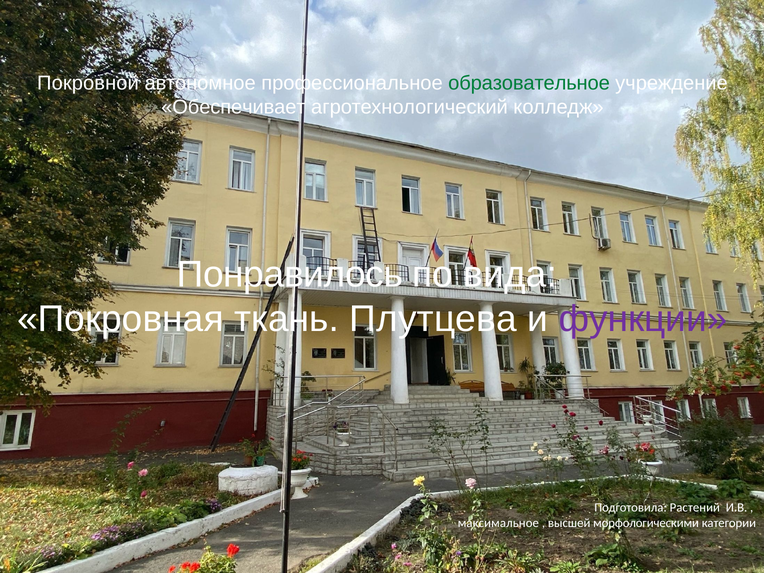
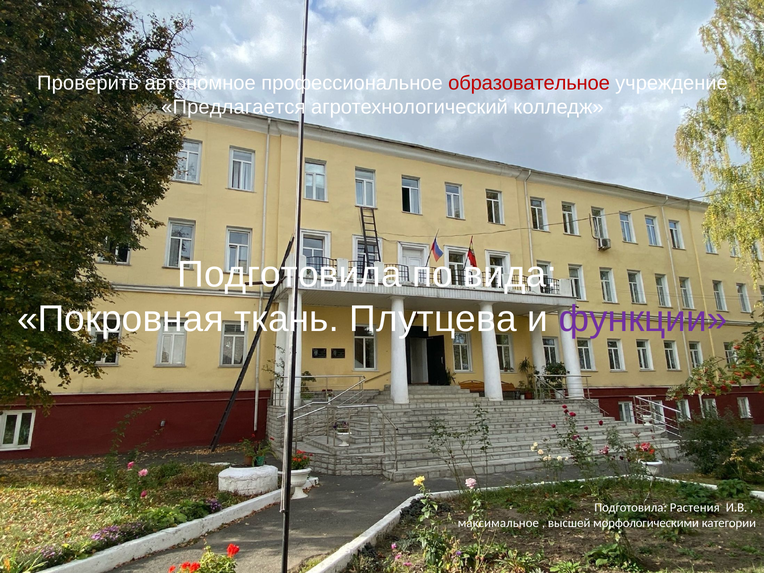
Покровной: Покровной -> Проверить (88, 83)
образовательное colour: green -> red (529, 83)
Обеспечивает: Обеспечивает -> Предлагается (233, 107)
Понравилось: Понравилось -> Подготовила (290, 275)
Растений: Растений -> Растения (695, 508)
